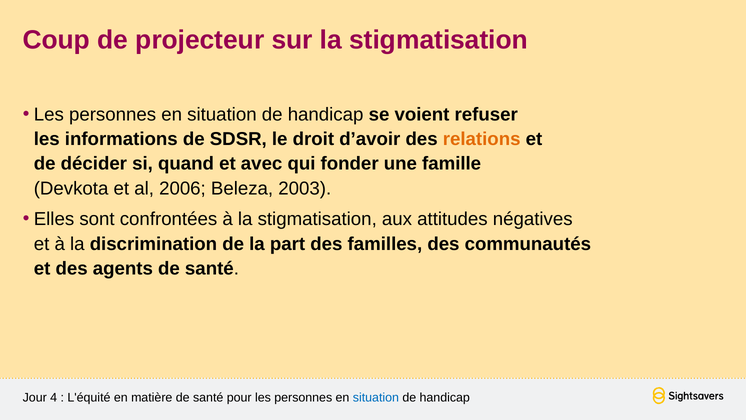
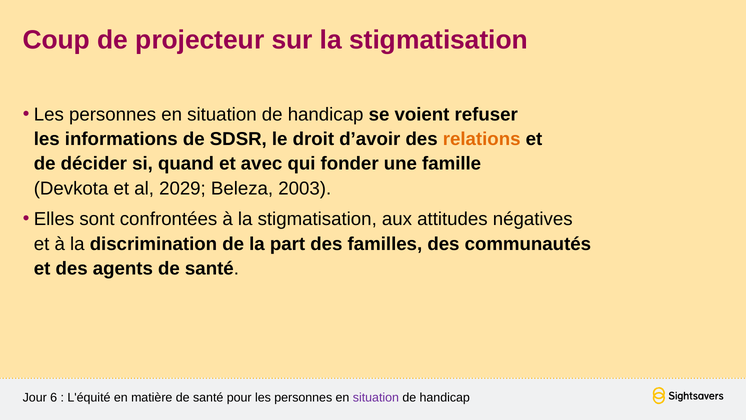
2006: 2006 -> 2029 (182, 188)
4: 4 -> 6 (54, 397)
situation colour: blue -> purple (376, 397)
